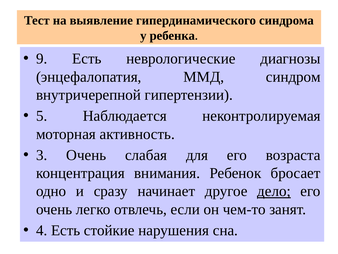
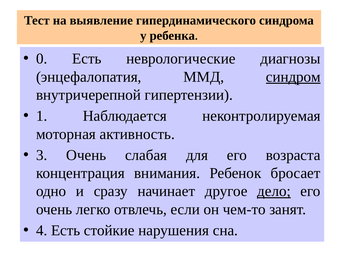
9: 9 -> 0 (42, 59)
синдром underline: none -> present (293, 77)
5: 5 -> 1 (42, 116)
